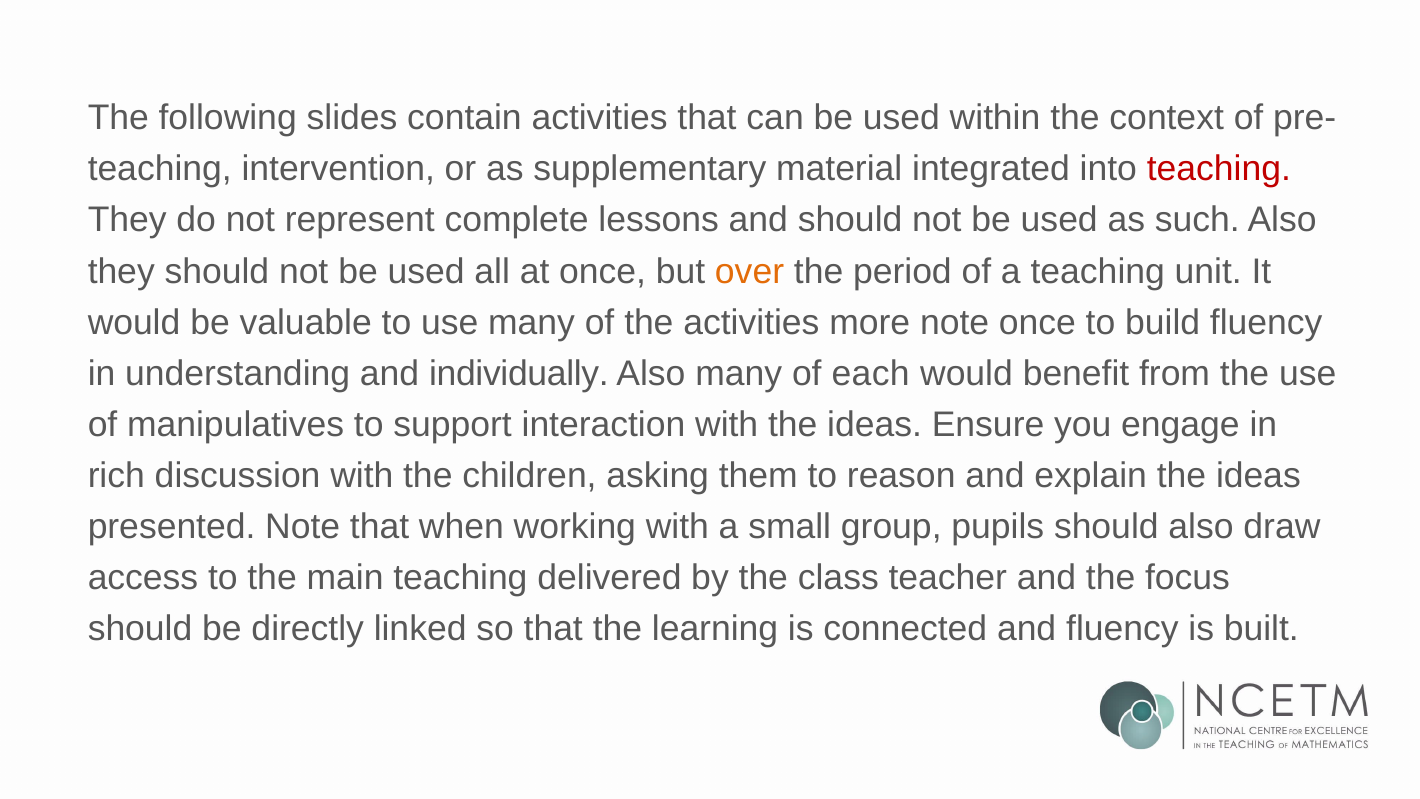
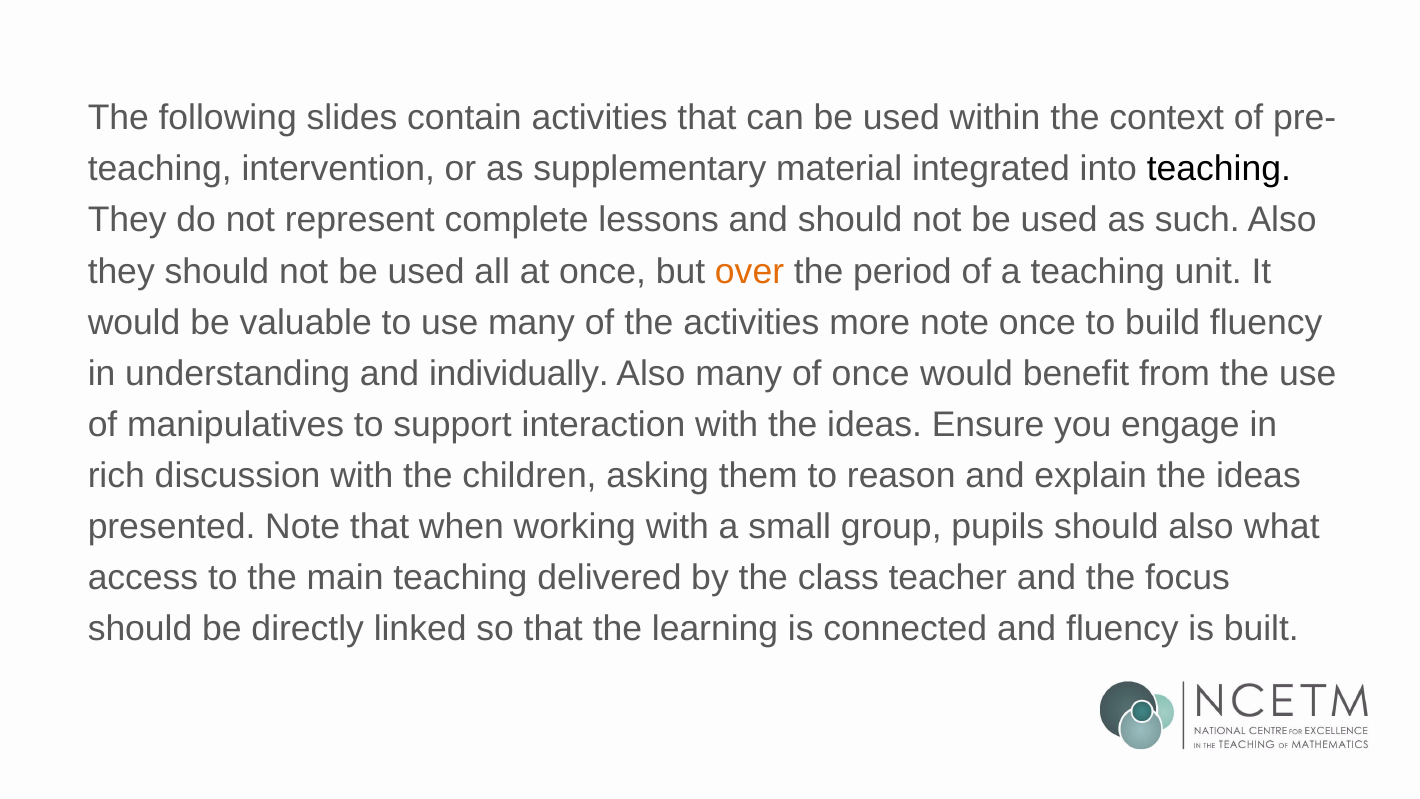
teaching colour: red -> black (1219, 169)
of each: each -> once (871, 373)
draw: draw -> what (1282, 527)
